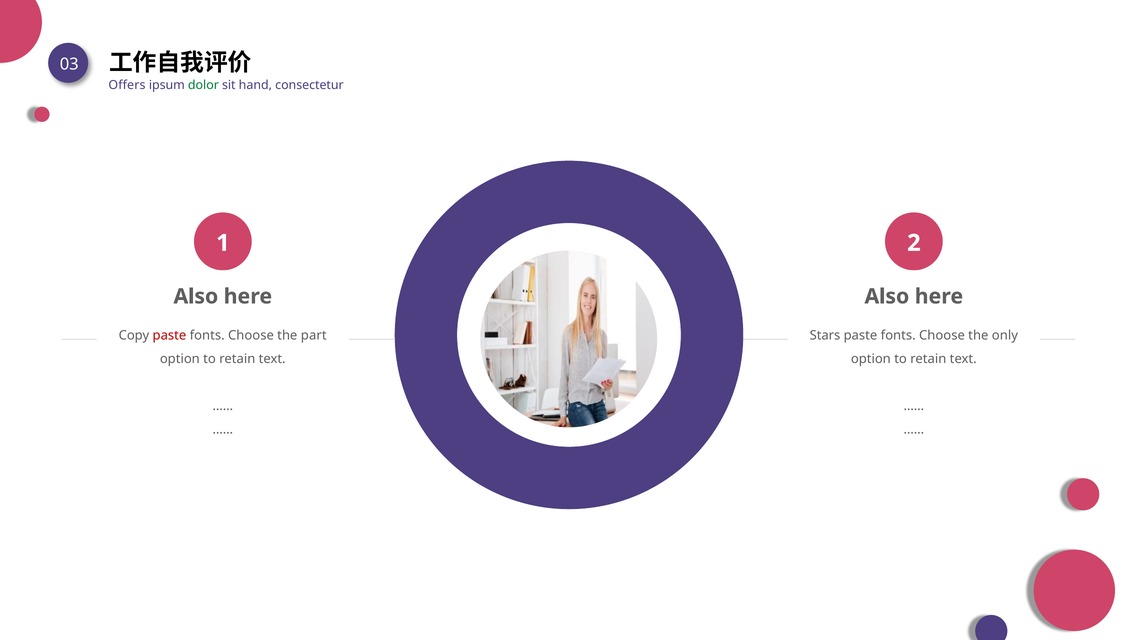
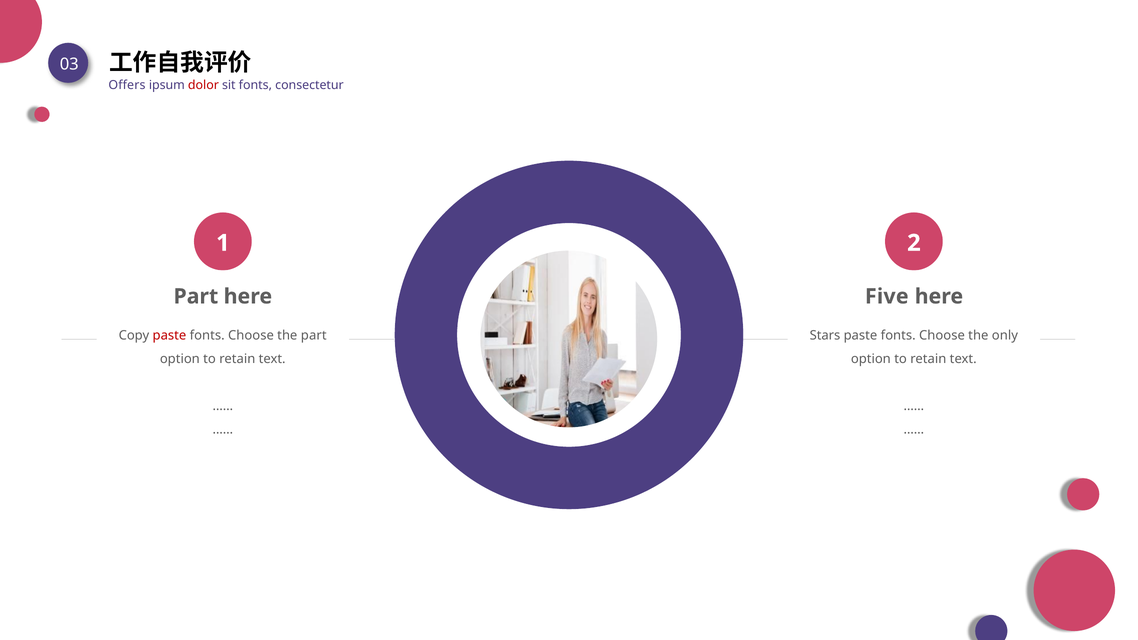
dolor colour: green -> red (203, 85)
sit hand: hand -> fonts (255, 85)
Also: Also -> Part (196, 296)
Also: Also -> Five (887, 296)
